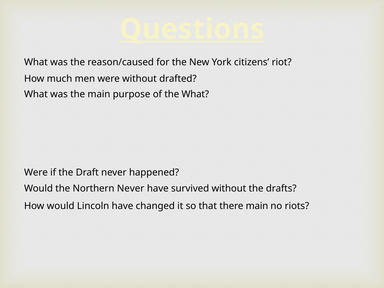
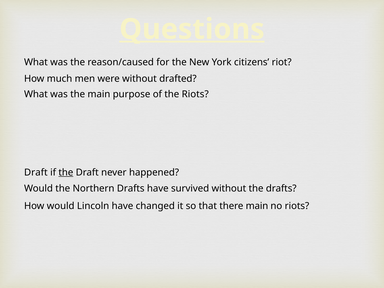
the What: What -> Riots (195, 94)
Were: Were -> Draft (36, 172)
the underline: none -> present (66, 172)
Northern Never: Never -> Drafts (131, 188)
